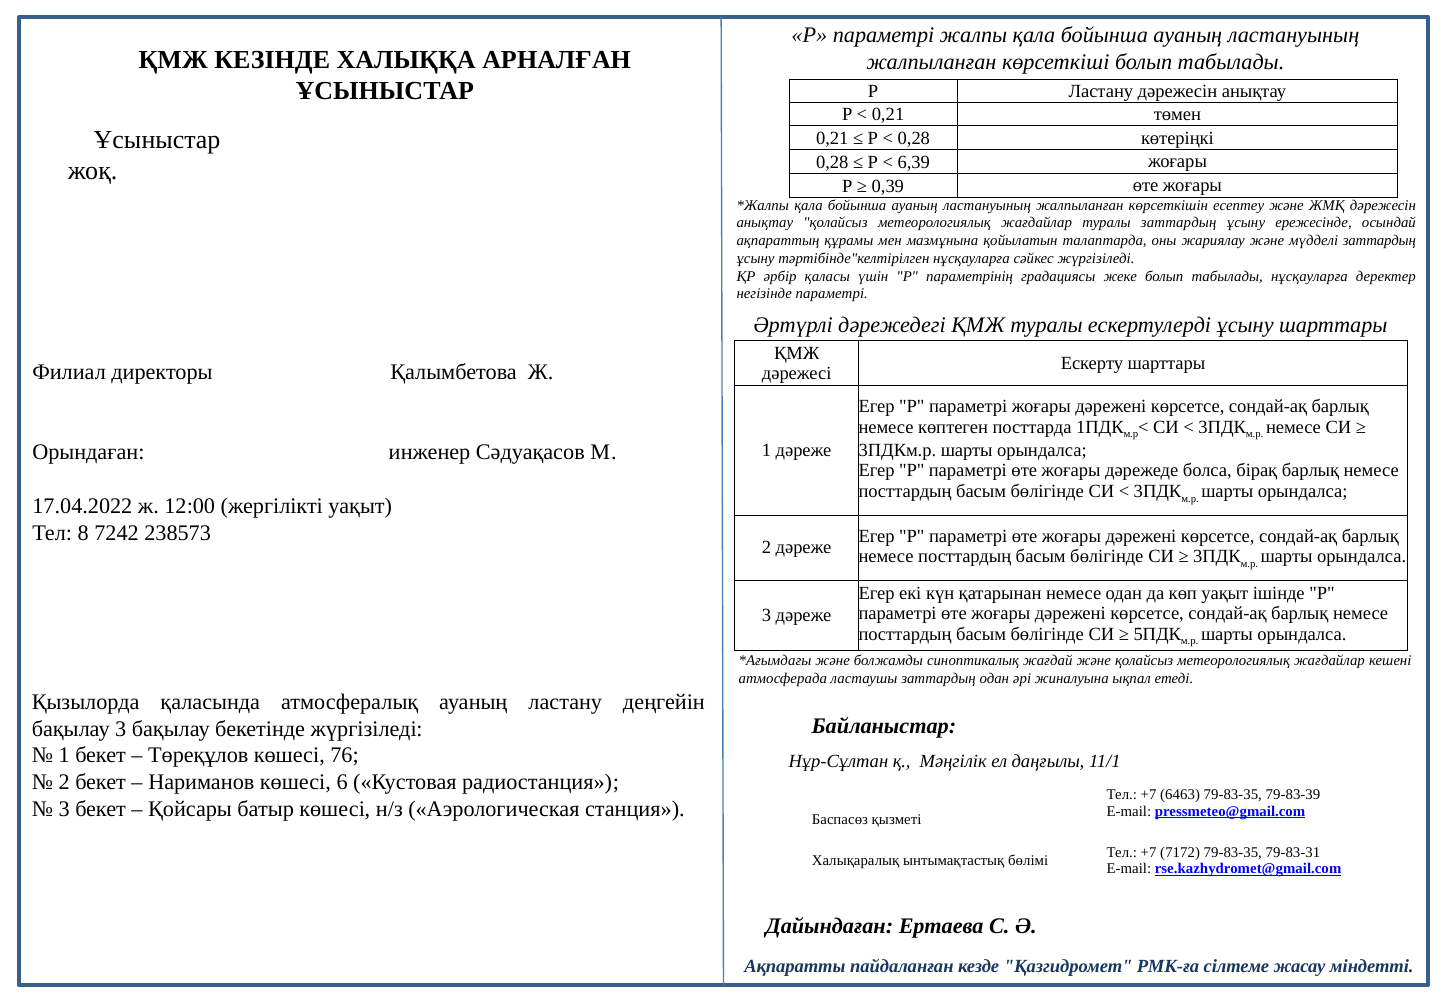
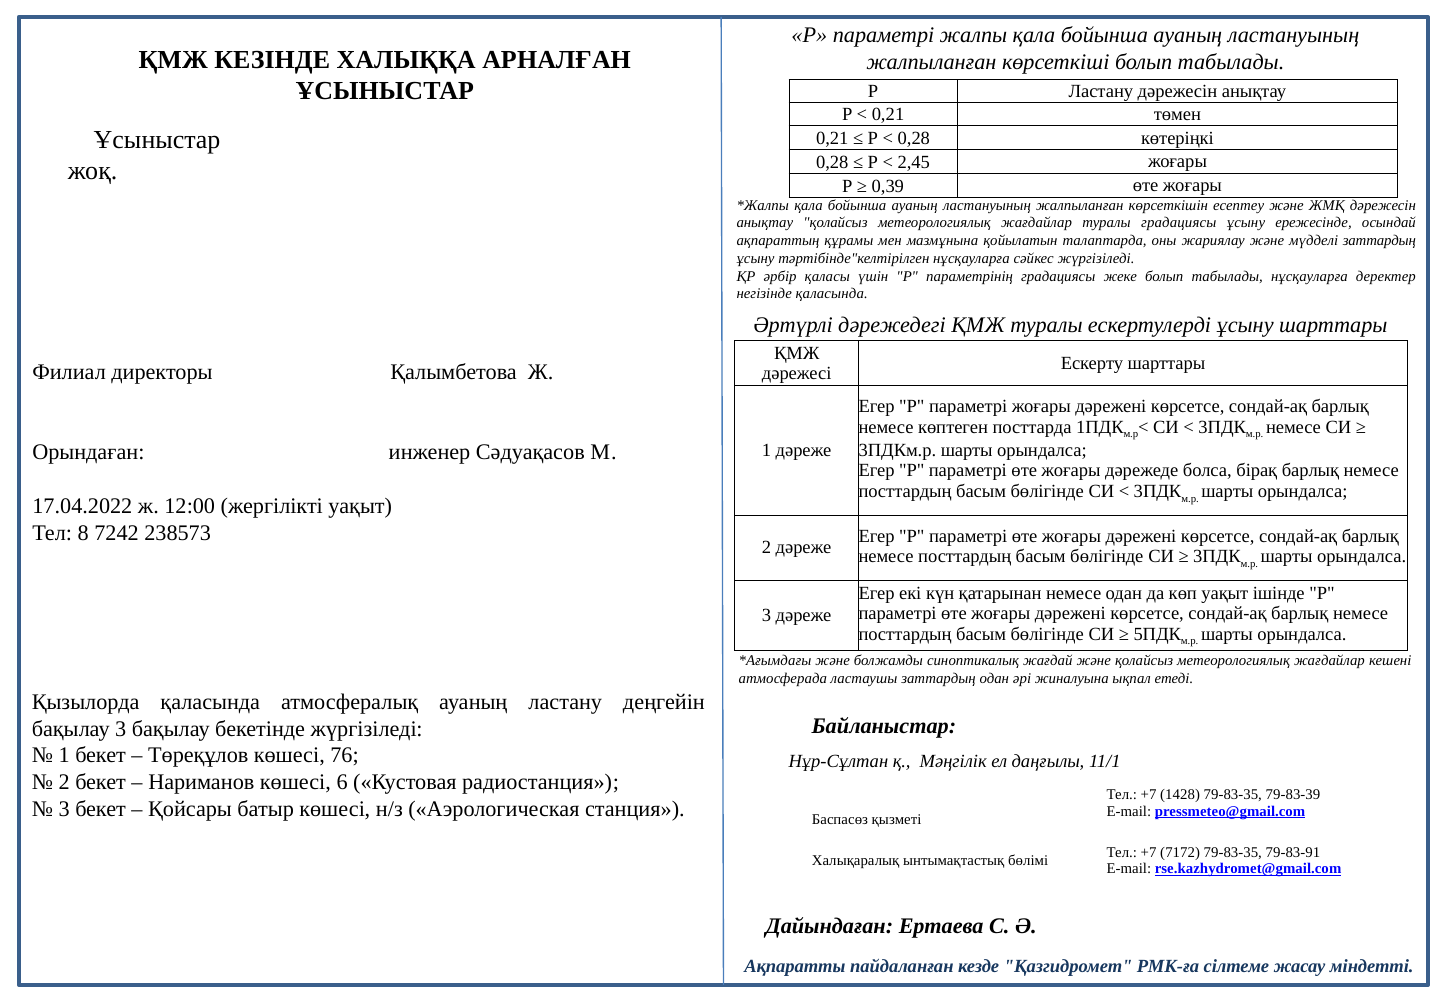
6,39: 6,39 -> 2,45 (914, 162)
туралы заттардың: заттардың -> градациясы (1179, 223)
негізінде параметрі: параметрі -> қаласында (832, 294)
6463: 6463 -> 1428 (1180, 794)
79-83-31: 79-83-31 -> 79-83-91 (1293, 852)
